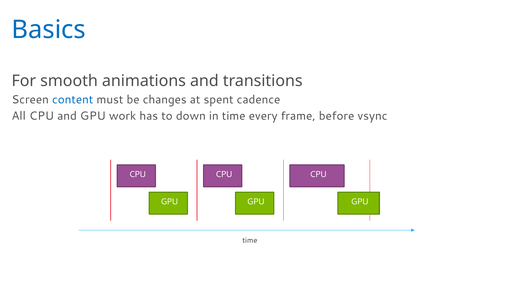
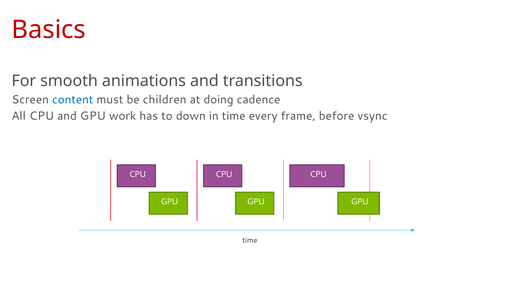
Basics colour: blue -> red (49, 30)
changes: changes -> children (165, 99)
spent: spent -> doing (219, 99)
